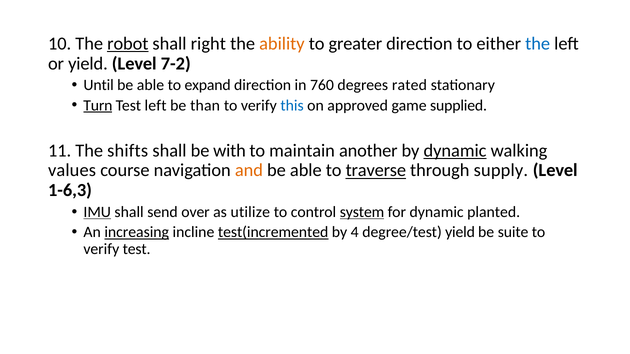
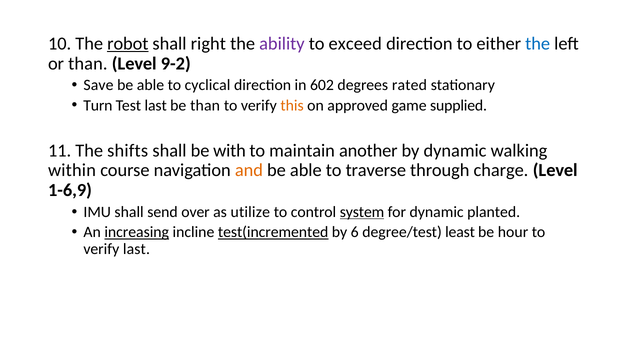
ability colour: orange -> purple (282, 44)
greater: greater -> exceed (355, 44)
or yield: yield -> than (88, 64)
7-2: 7-2 -> 9-2 (176, 64)
Until: Until -> Save (99, 85)
expand: expand -> cyclical (208, 85)
760: 760 -> 602 (322, 85)
Turn underline: present -> none (98, 106)
Test left: left -> last (156, 106)
this colour: blue -> orange (292, 106)
dynamic underline: present -> none (455, 151)
values: values -> within (72, 171)
traverse underline: present -> none (376, 171)
supply: supply -> charge (501, 171)
1-6,3: 1-6,3 -> 1-6,9 (70, 190)
IMU underline: present -> none (97, 212)
4: 4 -> 6 (355, 232)
degree/test yield: yield -> least (460, 232)
suite: suite -> hour (513, 232)
verify test: test -> last (136, 249)
